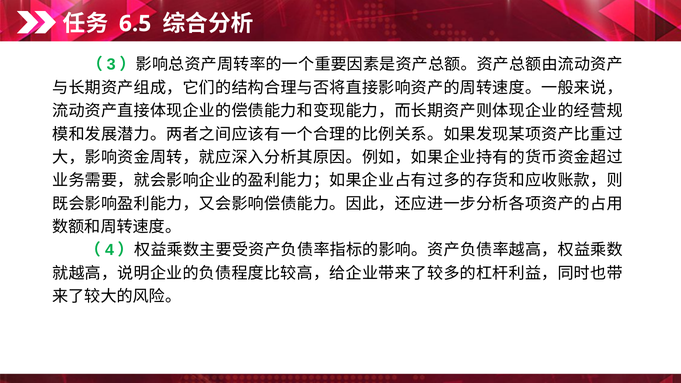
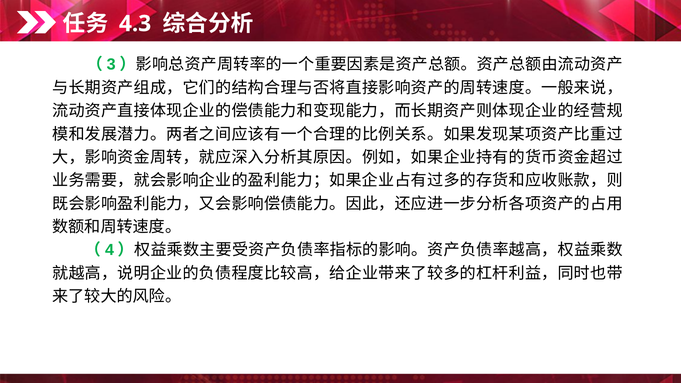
6.5: 6.5 -> 4.3 (135, 24)
